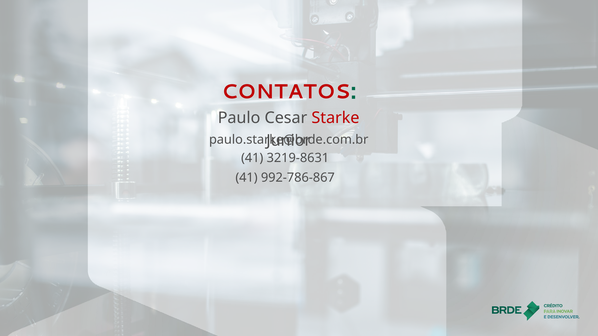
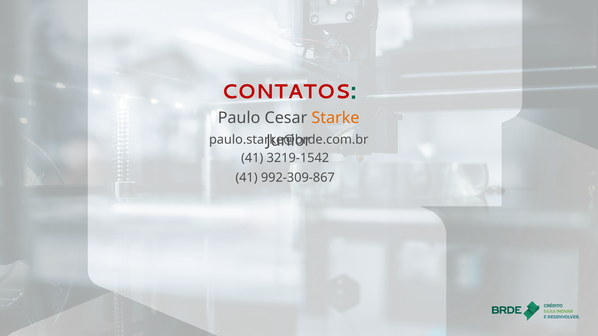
Starke colour: red -> orange (335, 118)
3219-8631: 3219-8631 -> 3219-1542 (298, 158)
992-786-867: 992-786-867 -> 992-309-867 (298, 178)
